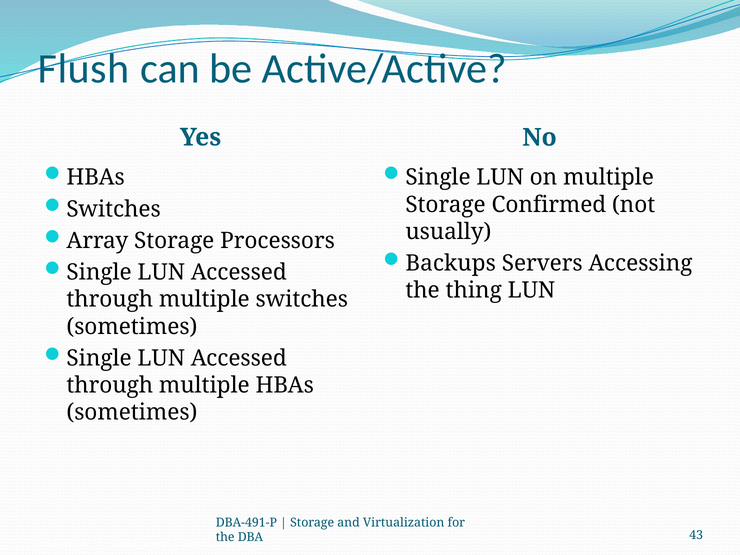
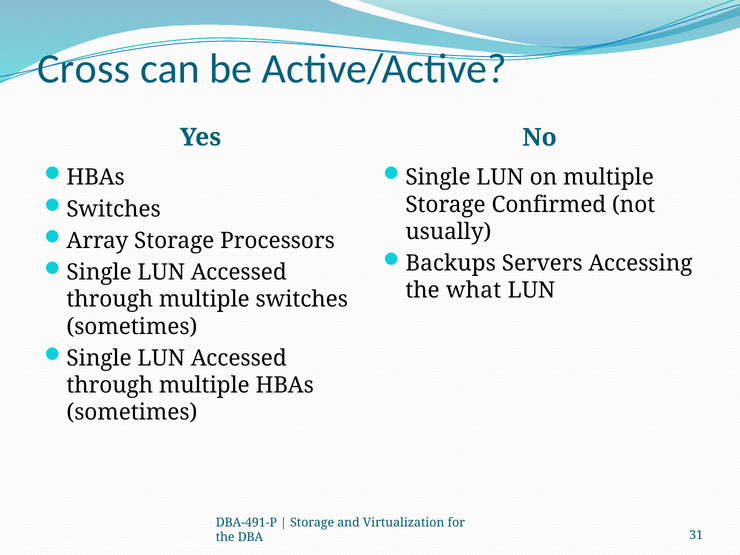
Flush: Flush -> Cross (84, 69)
thing: thing -> what (474, 290)
43: 43 -> 31 (696, 535)
